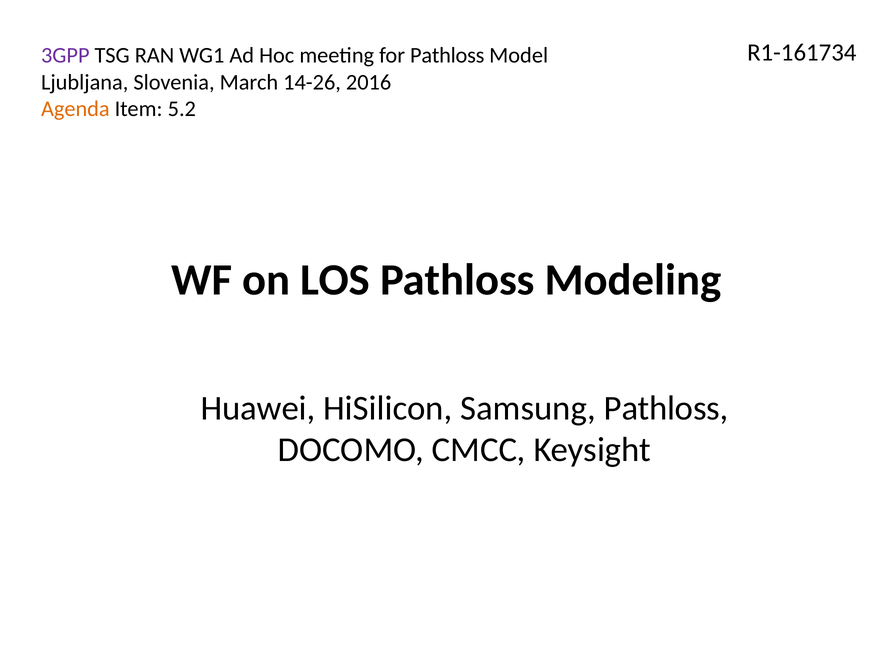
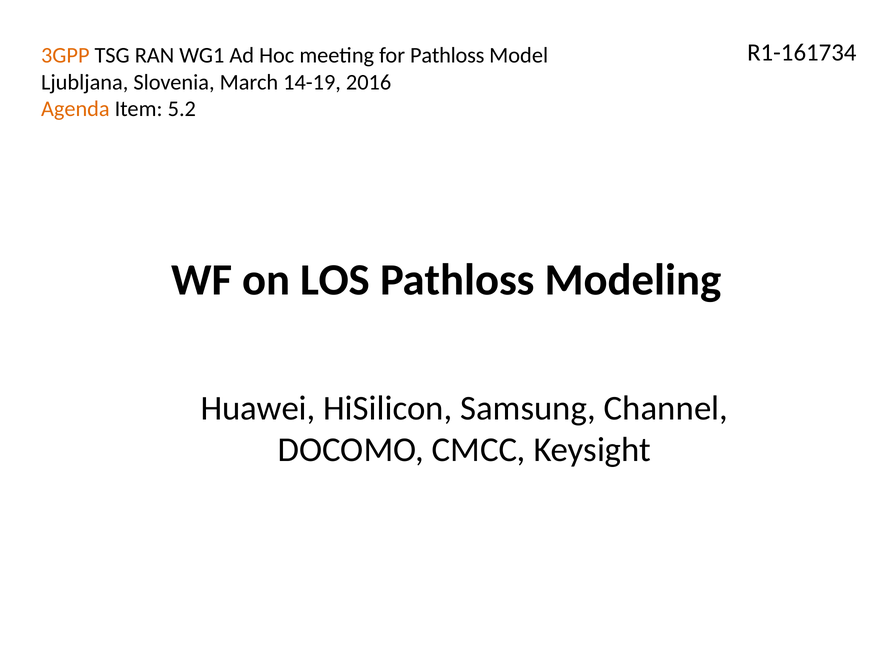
3GPP colour: purple -> orange (65, 55)
14-26: 14-26 -> 14-19 (312, 82)
Samsung Pathloss: Pathloss -> Channel (666, 408)
